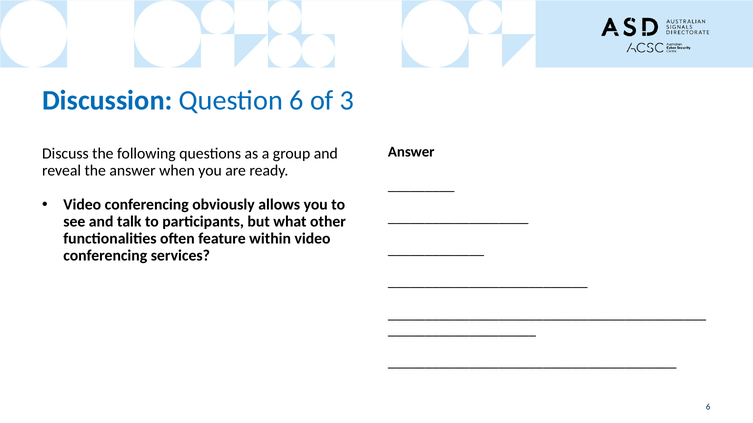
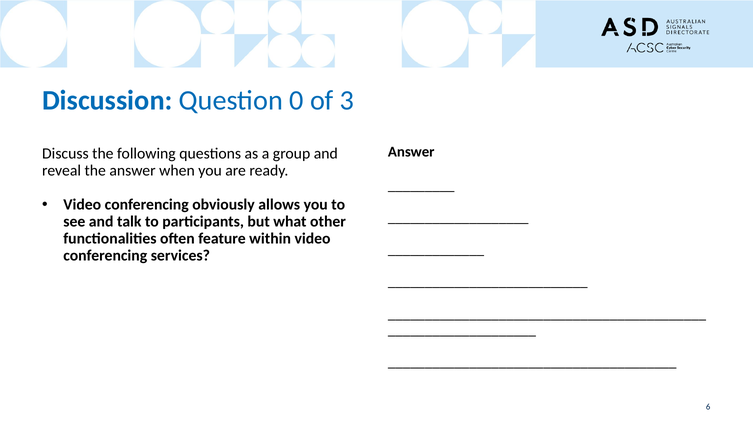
Question 6: 6 -> 0 (296, 100)
